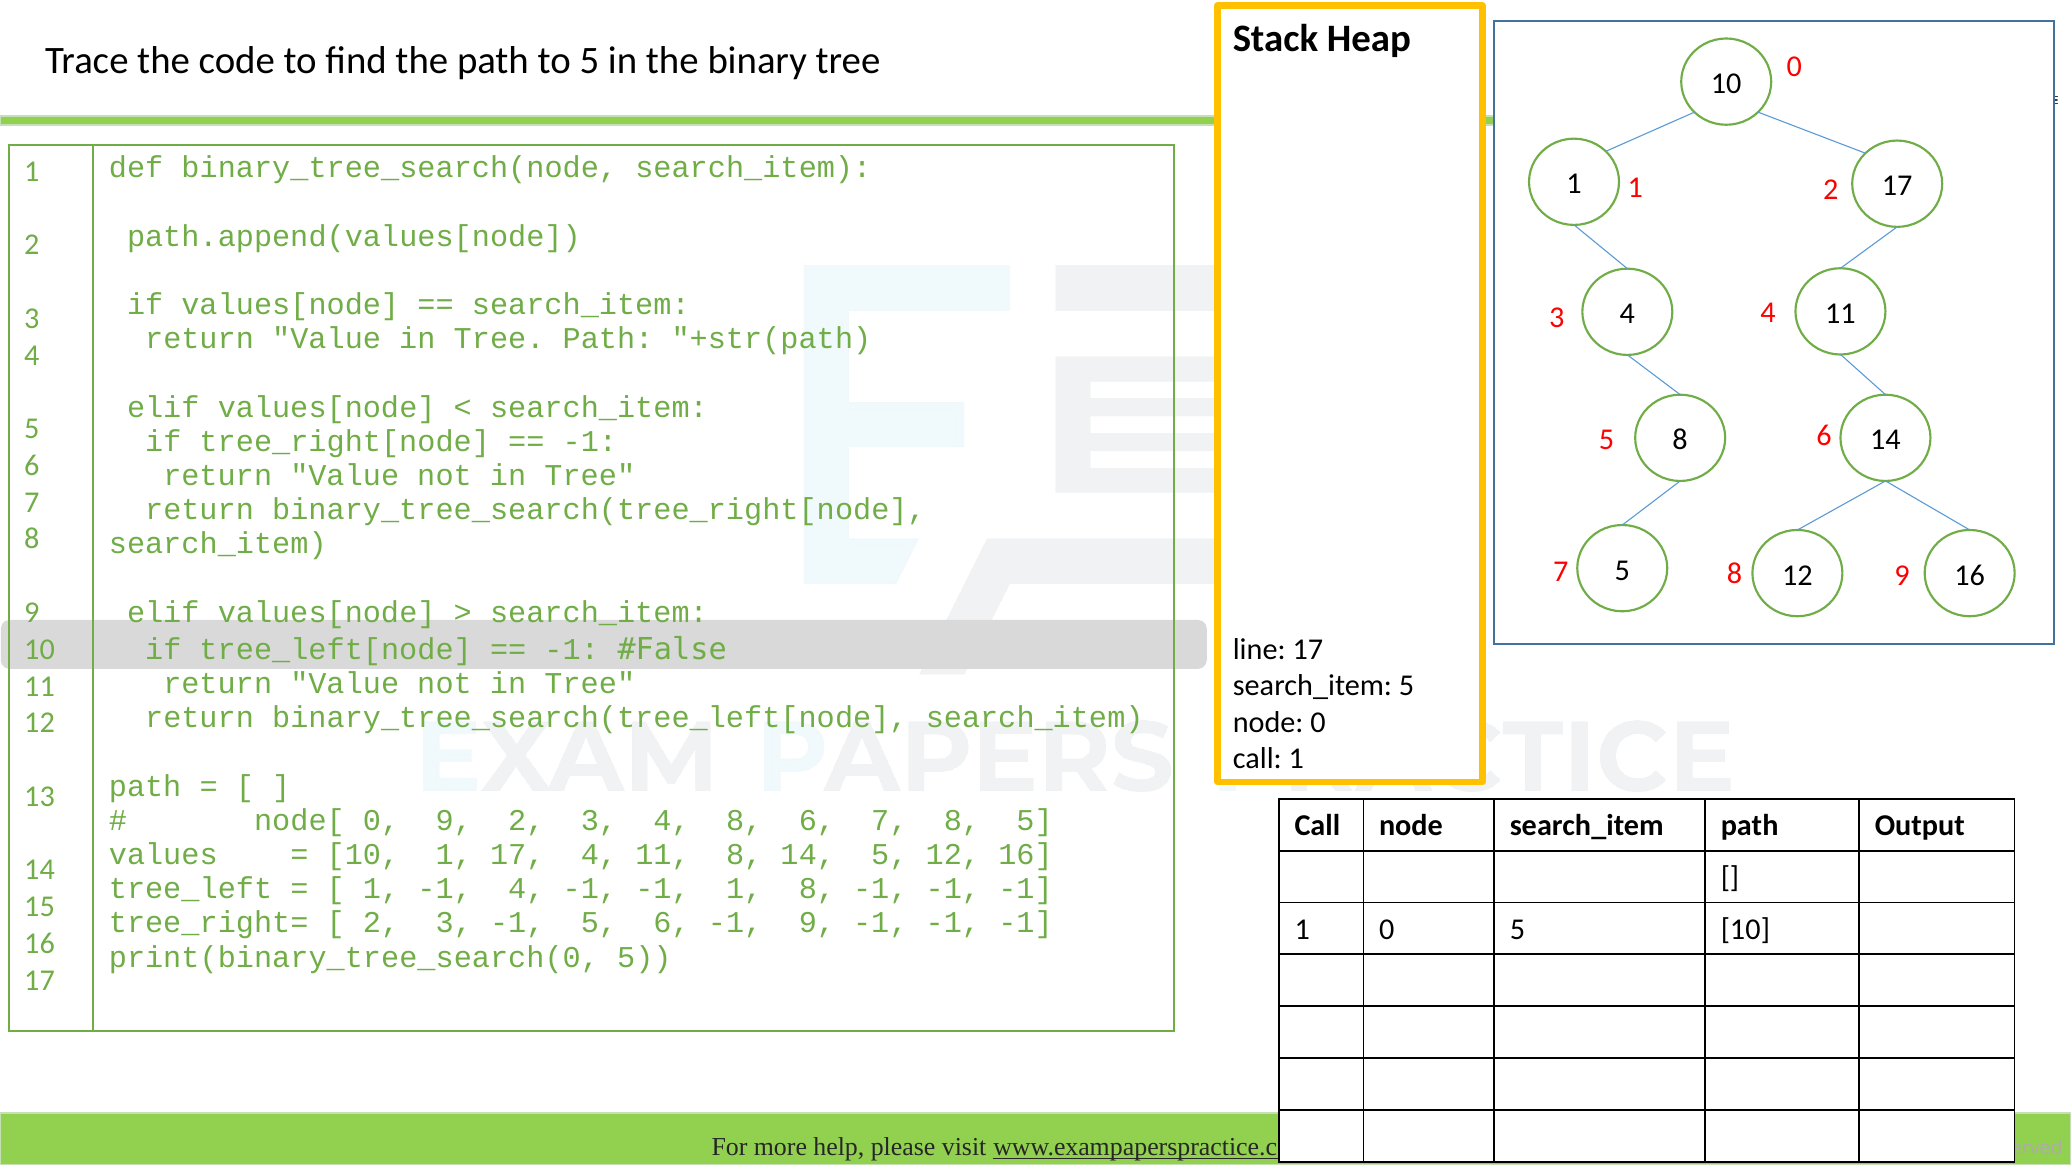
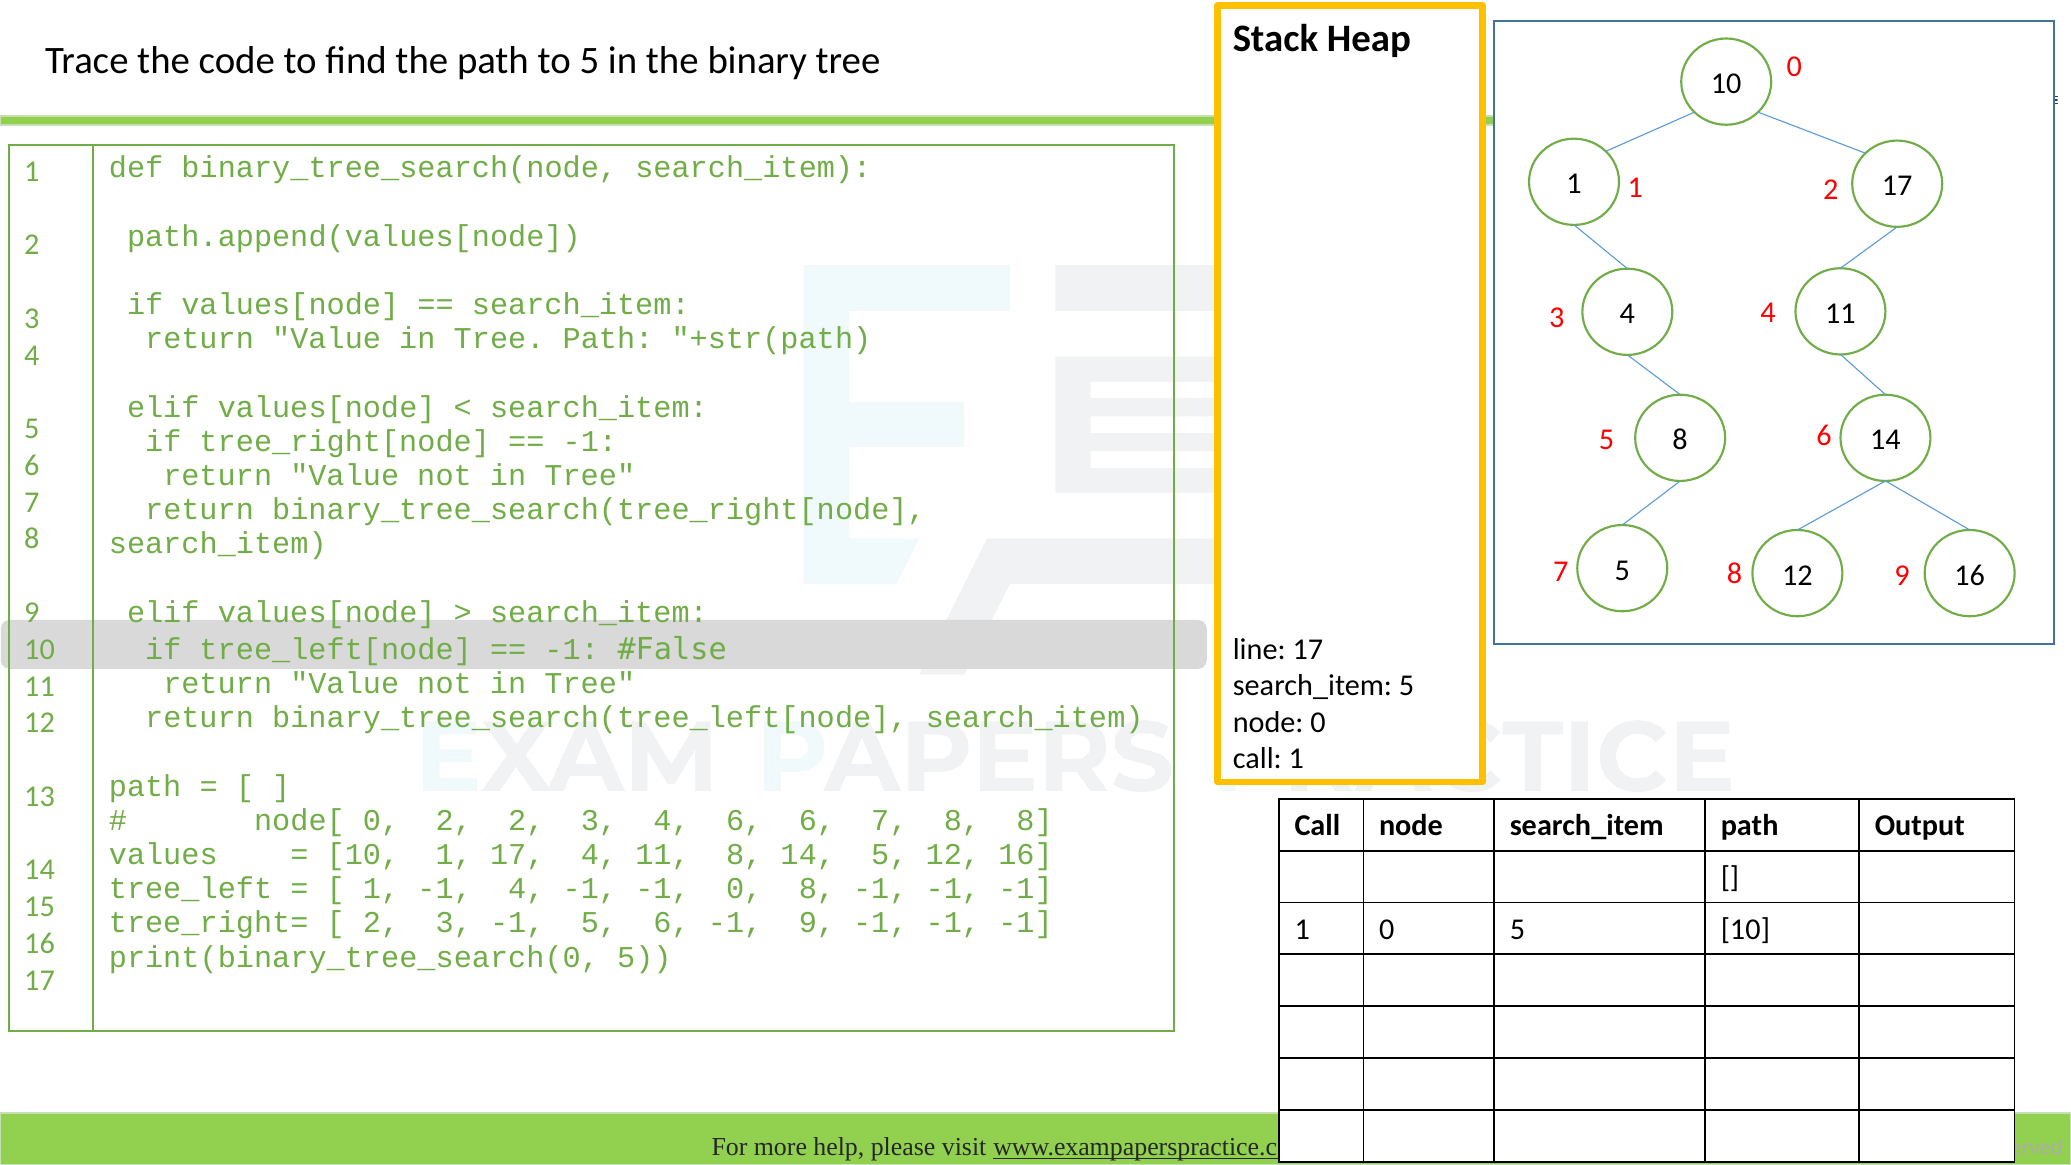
0 9: 9 -> 2 (454, 820)
3 4 8: 8 -> 6 (744, 820)
8 5: 5 -> 8 (1035, 820)
-1 1: 1 -> 0 (744, 889)
